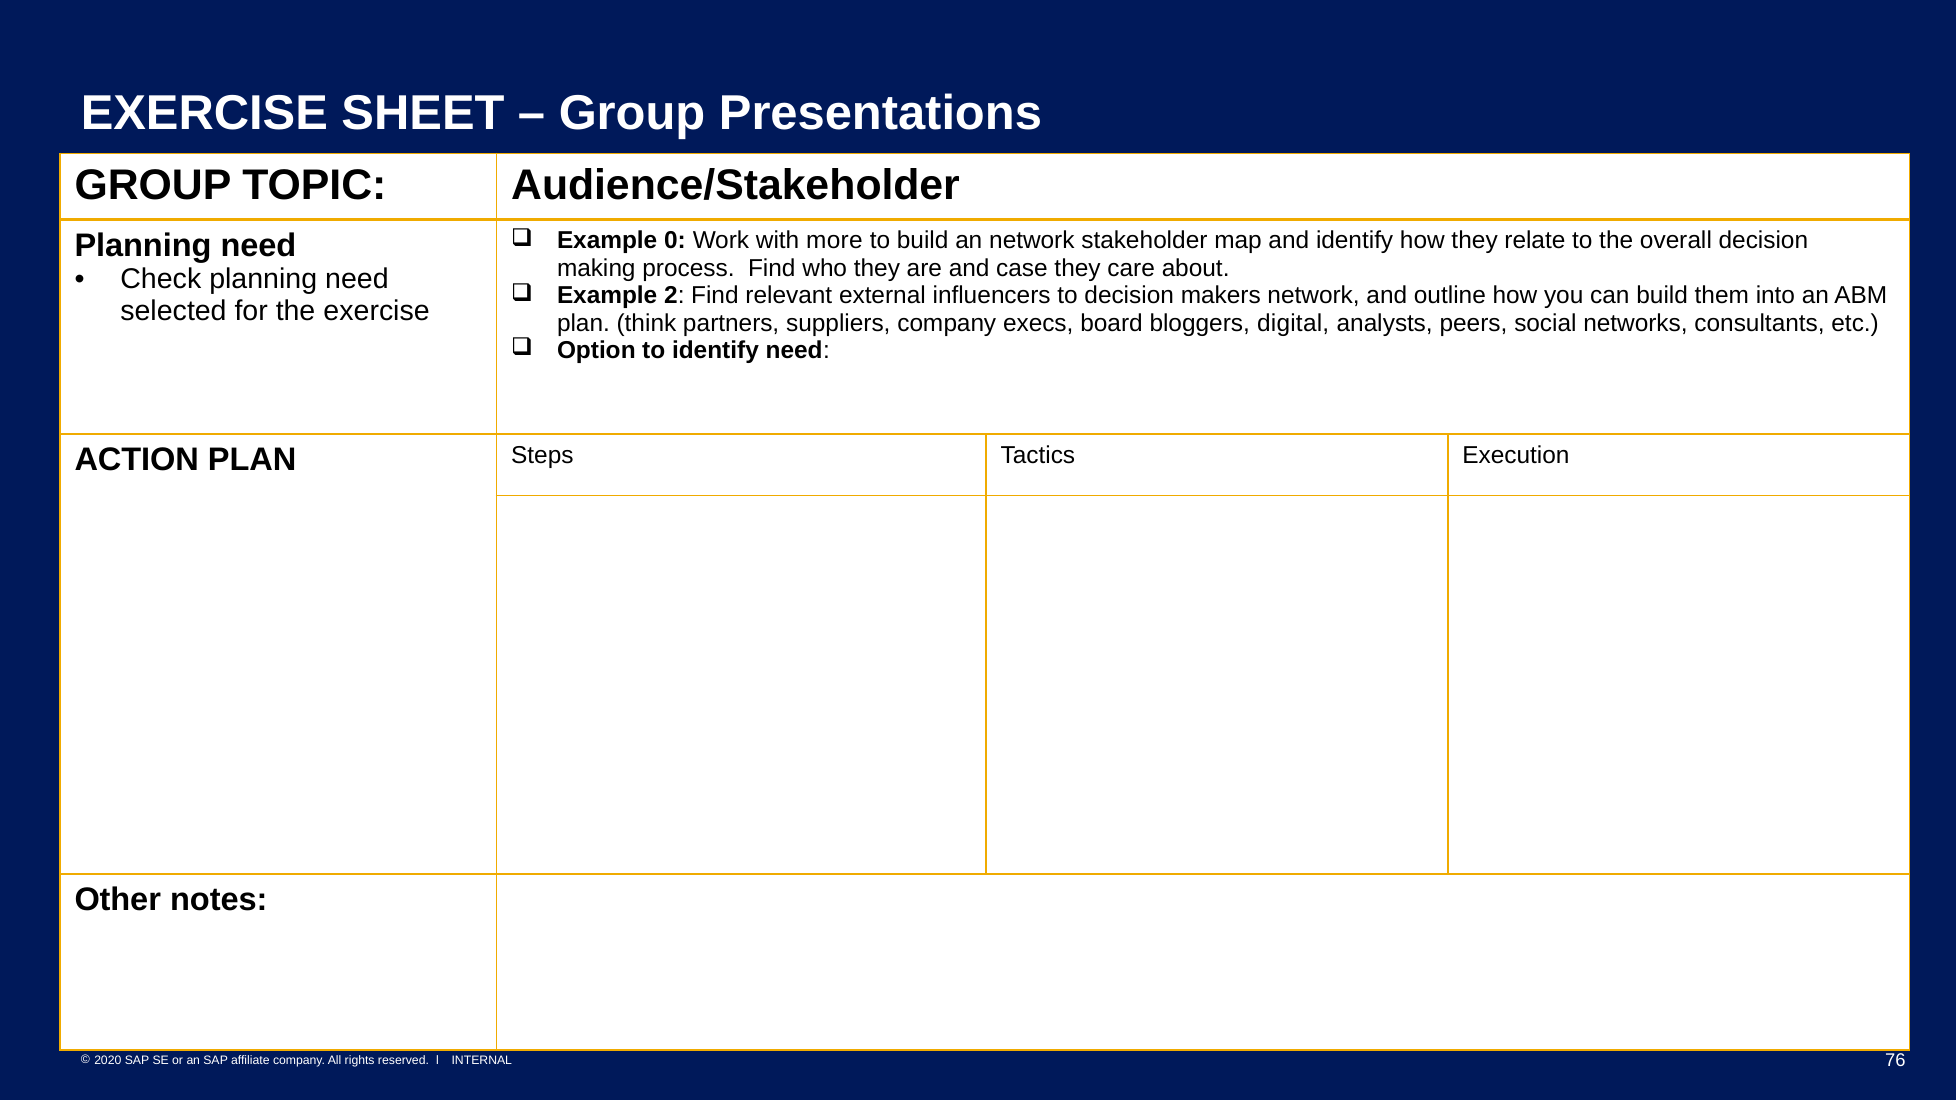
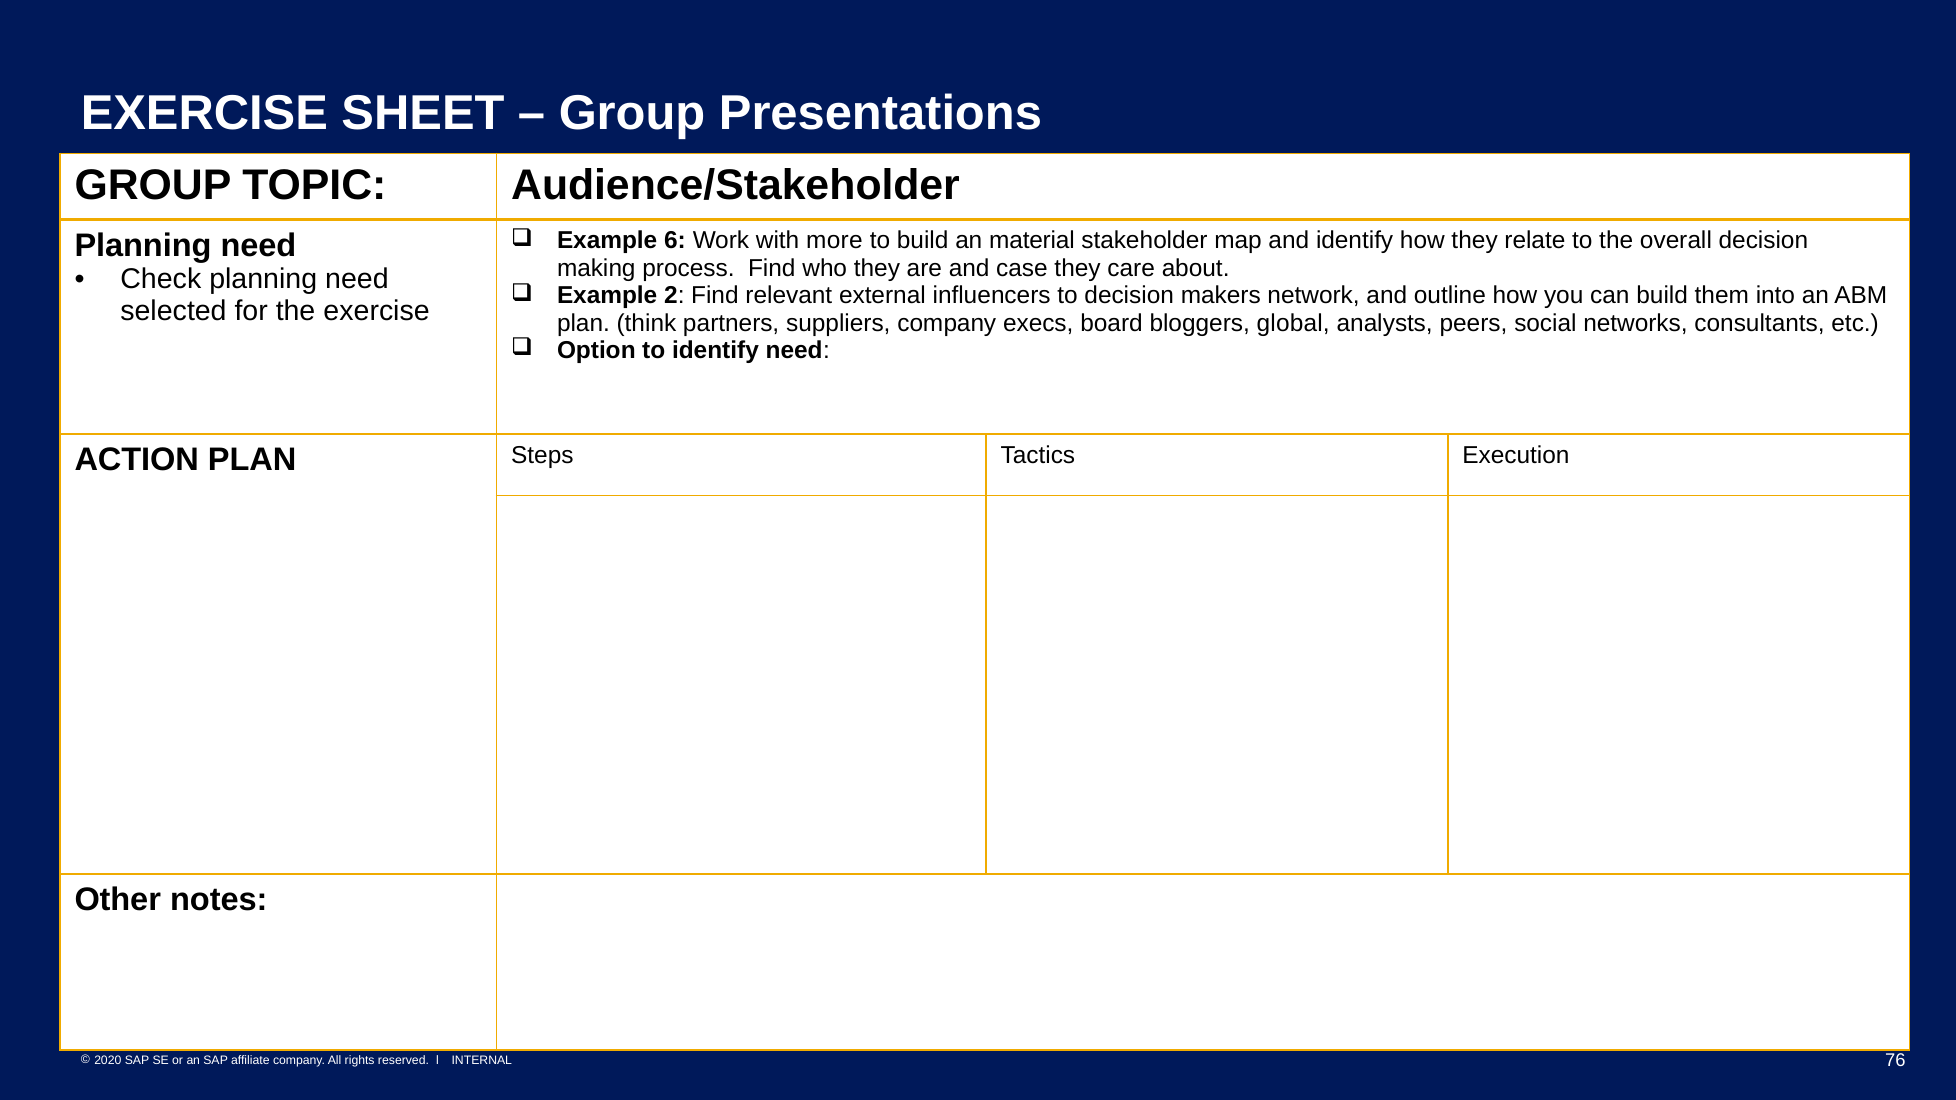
0: 0 -> 6 (675, 241)
an network: network -> material (1032, 241)
digital: digital -> global (1293, 323)
